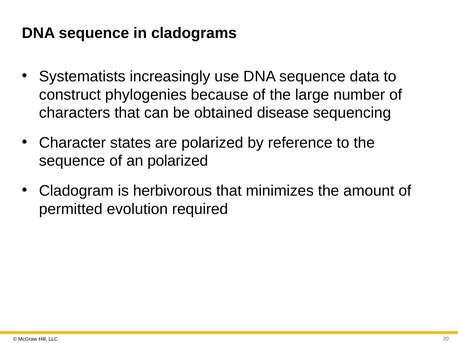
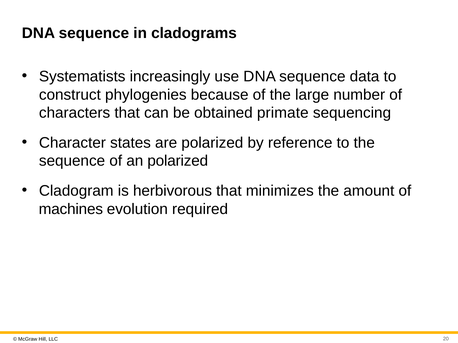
disease: disease -> primate (283, 113)
permitted: permitted -> machines (71, 209)
